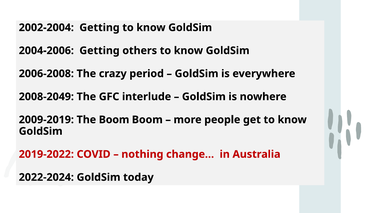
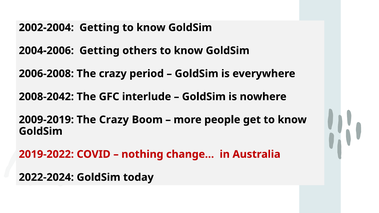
2008-2049: 2008-2049 -> 2008-2042 (46, 97)
2009-2019 The Boom: Boom -> Crazy (114, 120)
